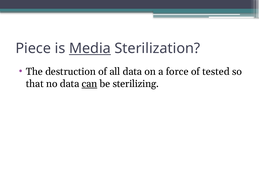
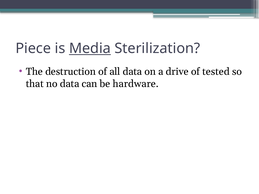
force: force -> drive (177, 72)
can underline: present -> none (89, 84)
sterilizing: sterilizing -> hardware (136, 84)
